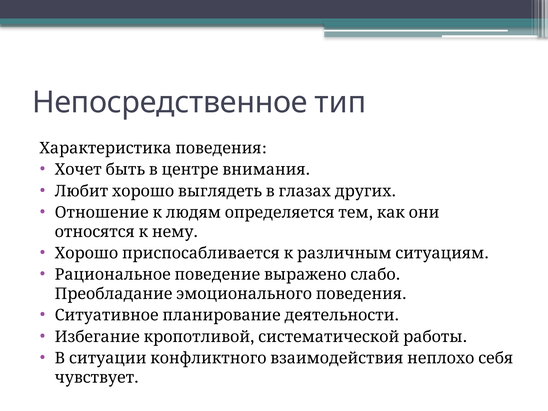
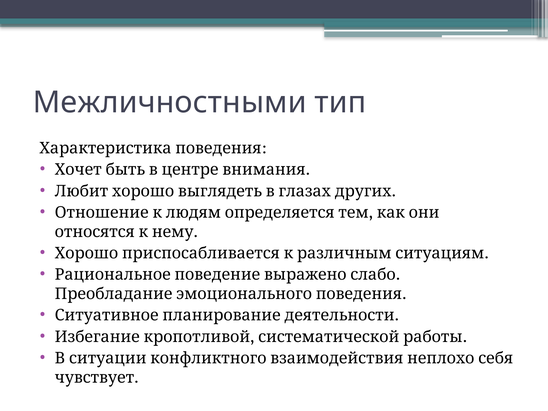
Непосредственное: Непосредственное -> Межличностными (170, 103)
